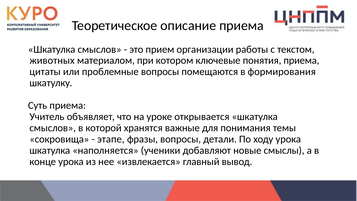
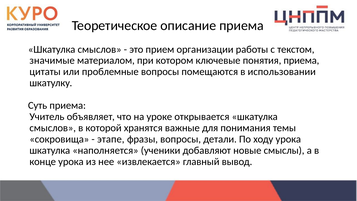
животных: животных -> значимые (52, 60)
формирования: формирования -> использовании (282, 72)
